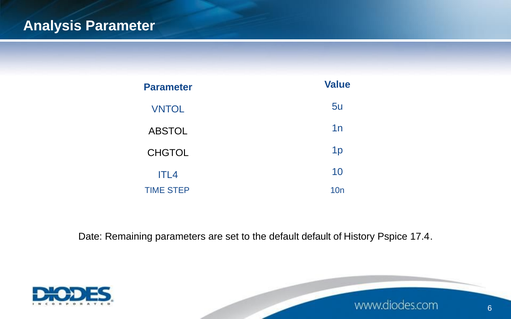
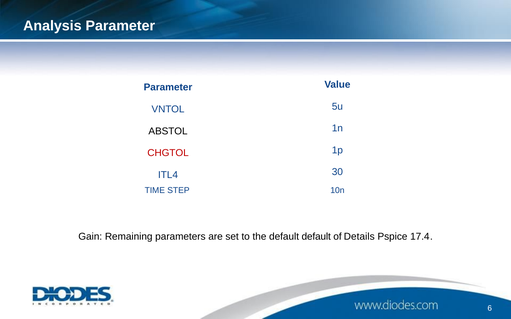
CHGTOL colour: black -> red (168, 153)
10: 10 -> 30 (337, 172)
Date: Date -> Gain (90, 237)
History: History -> Details (359, 237)
